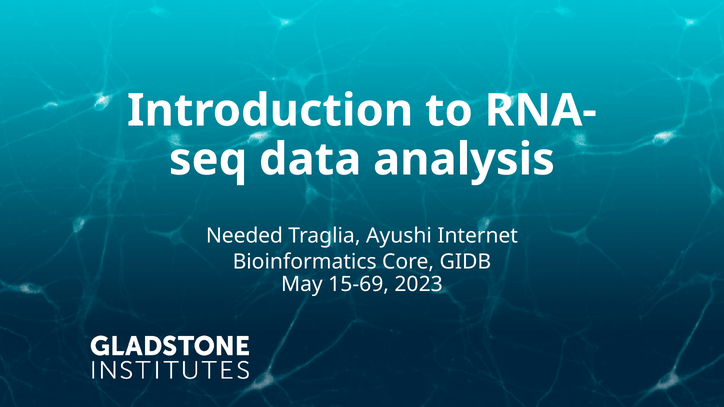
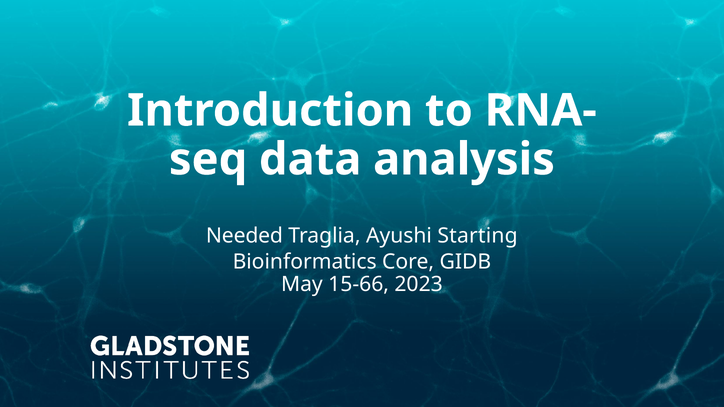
Internet: Internet -> Starting (478, 236)
15-69: 15-69 -> 15-66 (359, 284)
